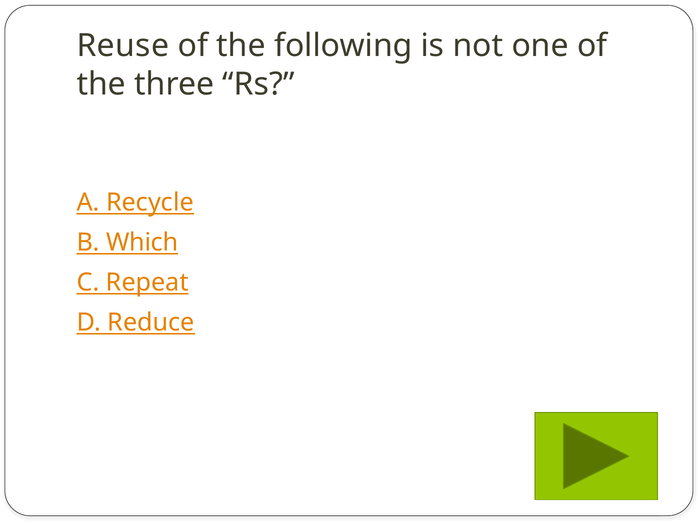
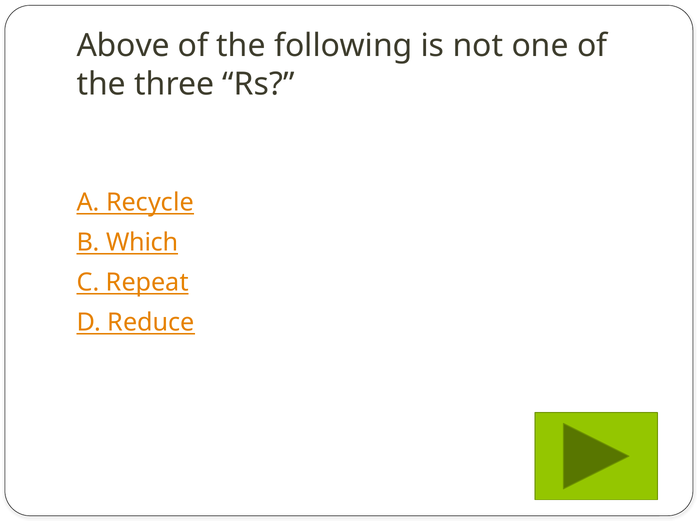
Reuse: Reuse -> Above (123, 46)
